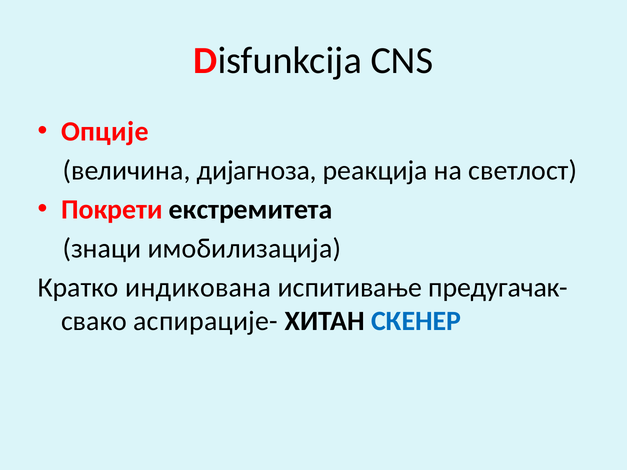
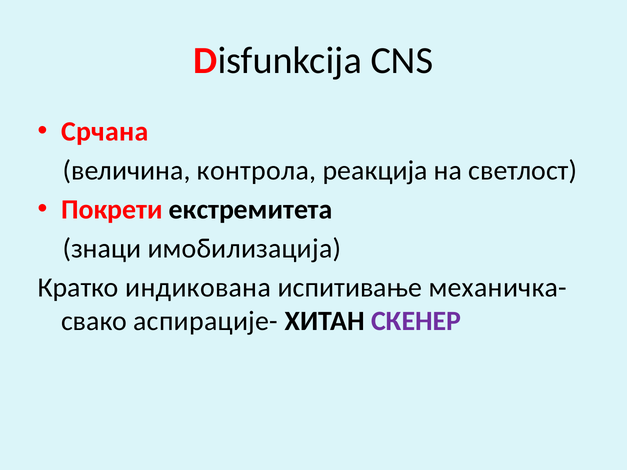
Опције: Опције -> Срчана (105, 132)
дијагноза: дијагноза -> контрола (257, 171)
предугачак-: предугачак- -> механичка- (498, 288)
СКЕНЕР colour: blue -> purple (416, 321)
